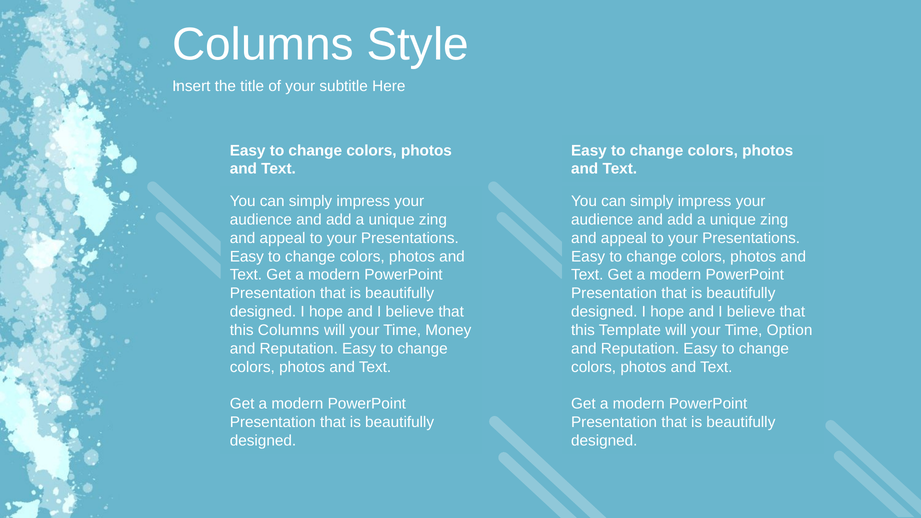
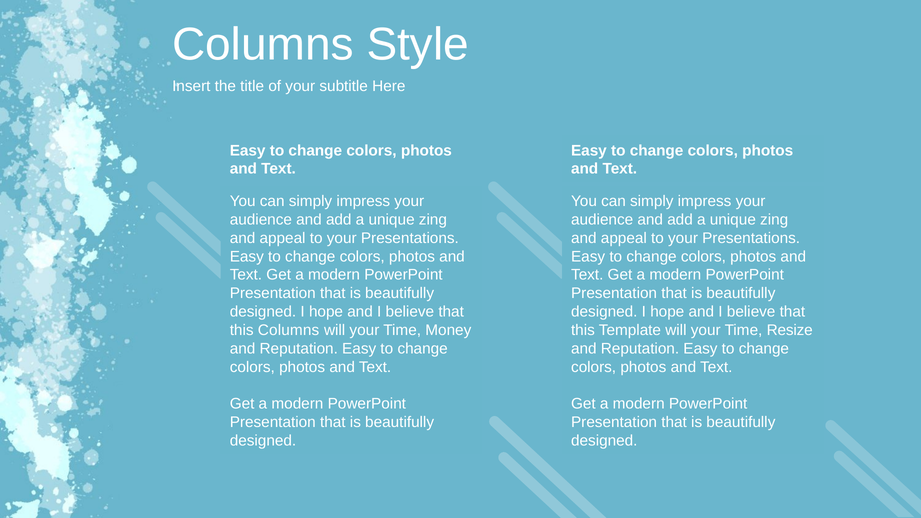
Option: Option -> Resize (790, 330)
